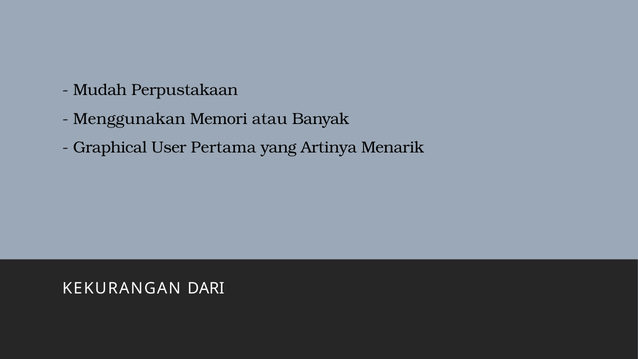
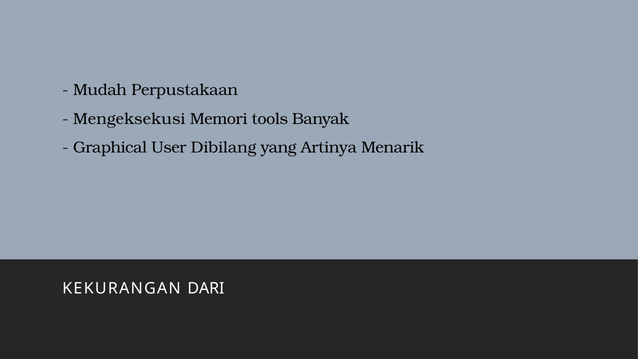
Menggunakan: Menggunakan -> Mengeksekusi (129, 119)
atau: atau -> tools (270, 119)
Pertama: Pertama -> Dibilang (224, 147)
